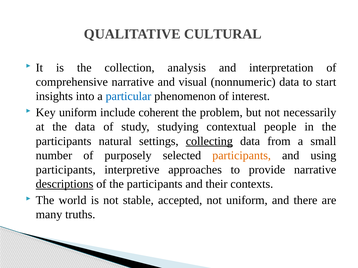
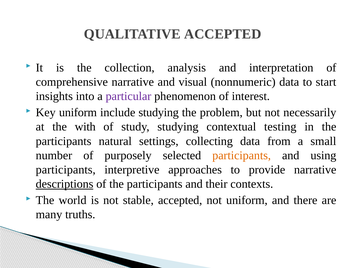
QUALITATIVE CULTURAL: CULTURAL -> ACCEPTED (223, 34)
particular colour: blue -> purple (128, 96)
include coherent: coherent -> studying (159, 113)
the data: data -> with (85, 127)
people: people -> testing (280, 127)
collecting underline: present -> none (209, 141)
